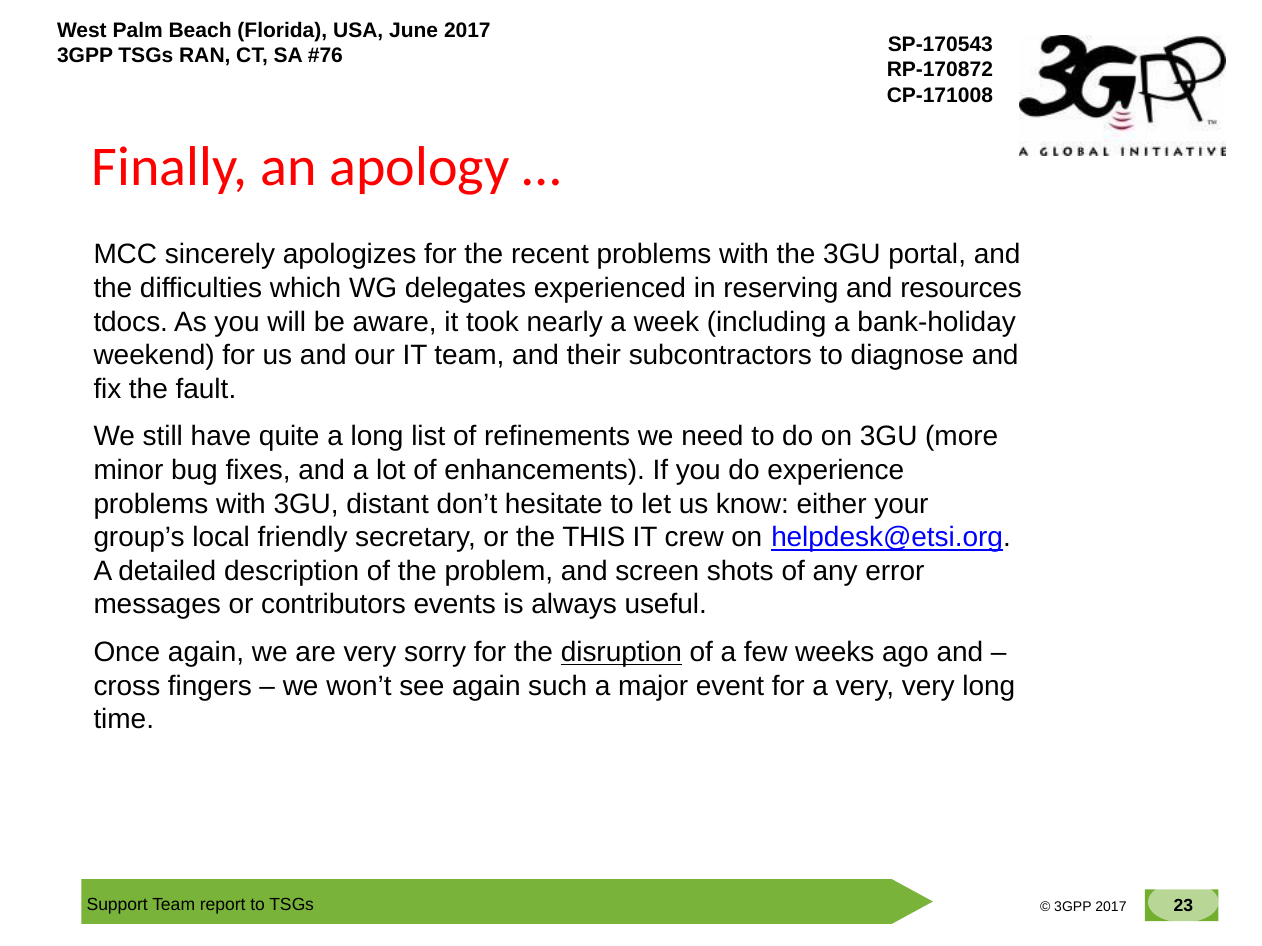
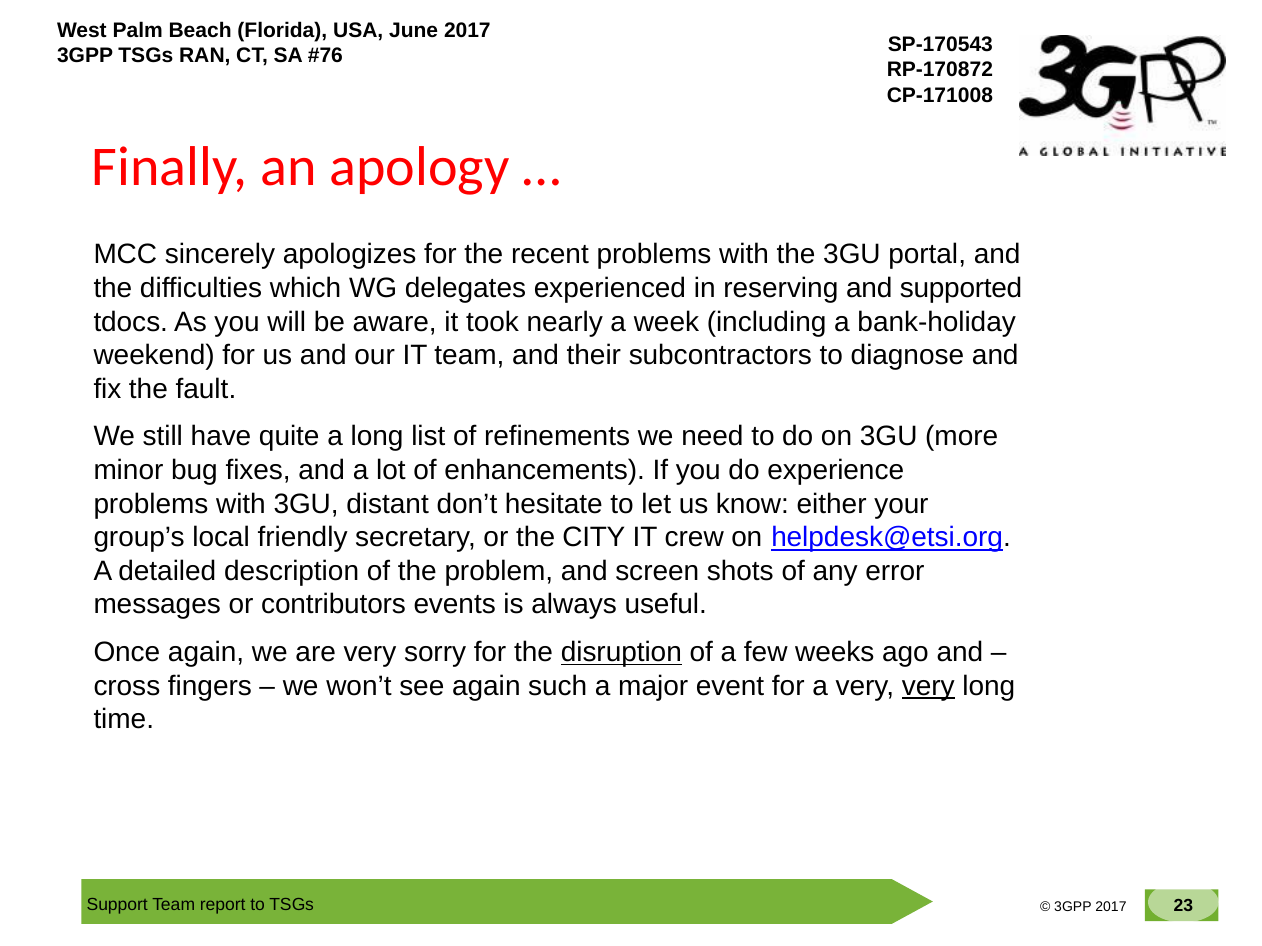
resources: resources -> supported (961, 288)
THIS: THIS -> CITY (594, 538)
very underline: none -> present (928, 686)
